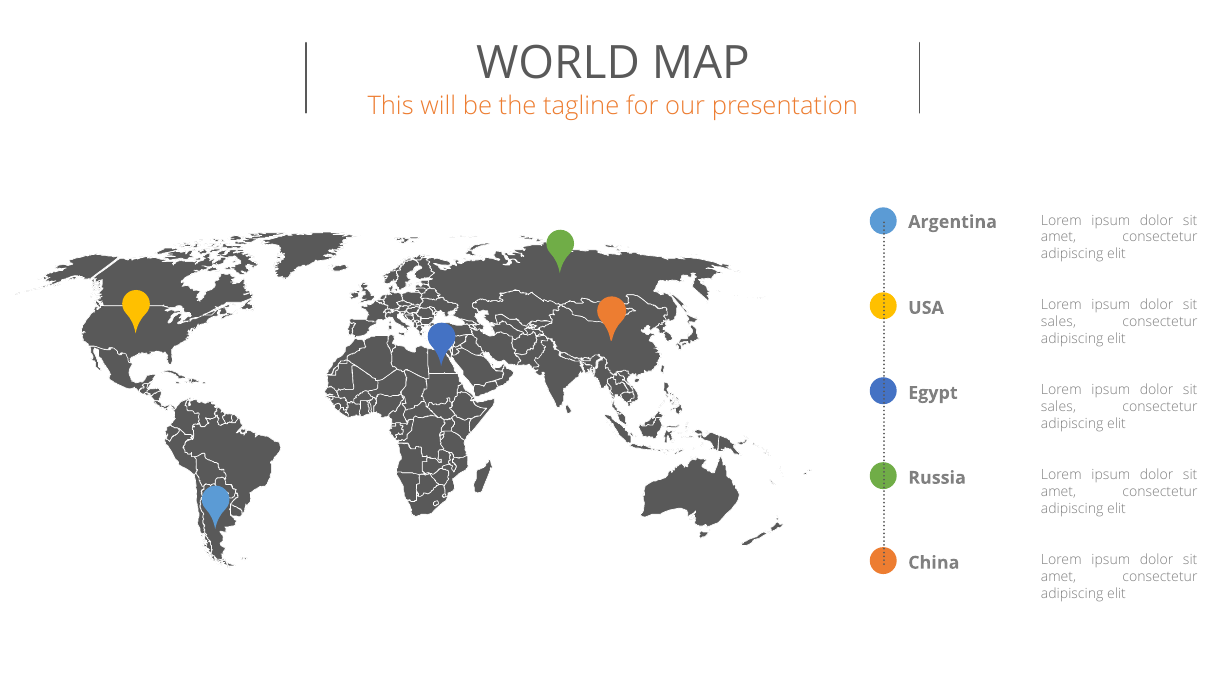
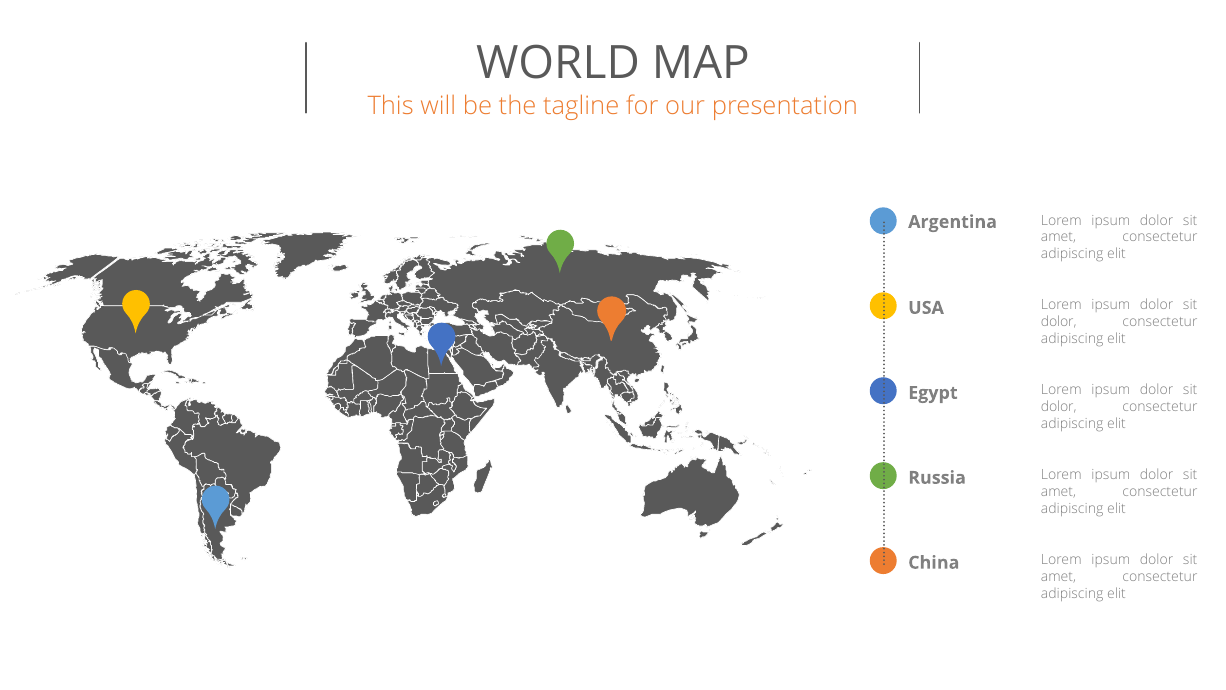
sales: sales -> dolor (1059, 322)
sales: sales -> dolor (1059, 407)
